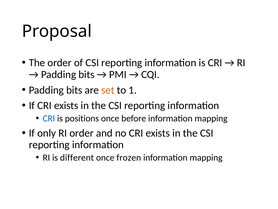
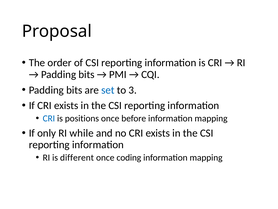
set colour: orange -> blue (108, 90)
1: 1 -> 3 (133, 90)
RI order: order -> while (82, 133)
frozen: frozen -> coding (129, 157)
